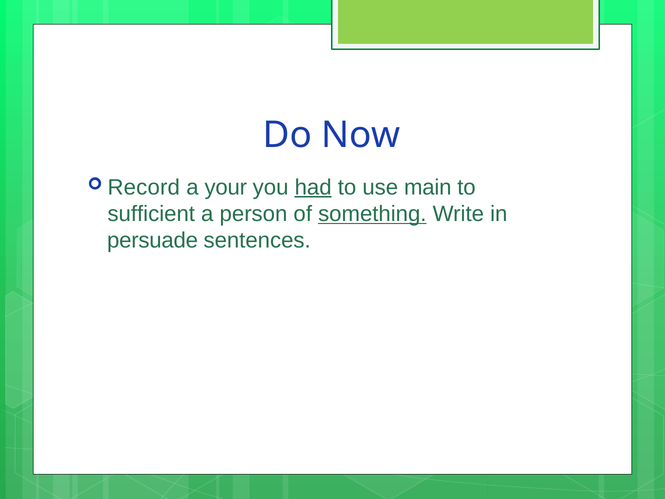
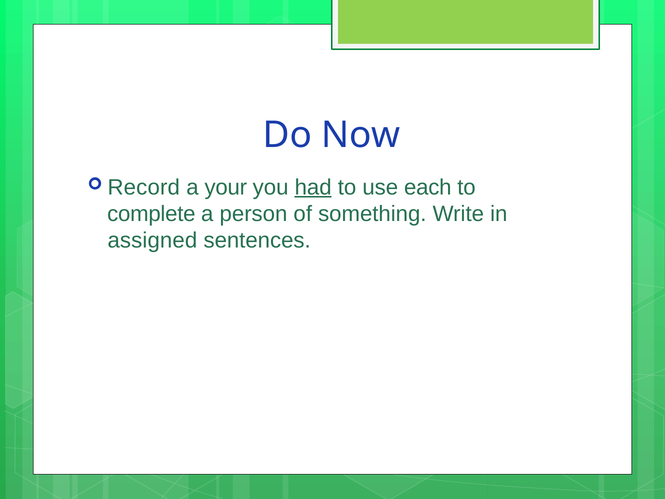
main: main -> each (428, 187)
sufficient: sufficient -> complete (151, 214)
something underline: present -> none (372, 214)
persuade: persuade -> assigned (152, 240)
